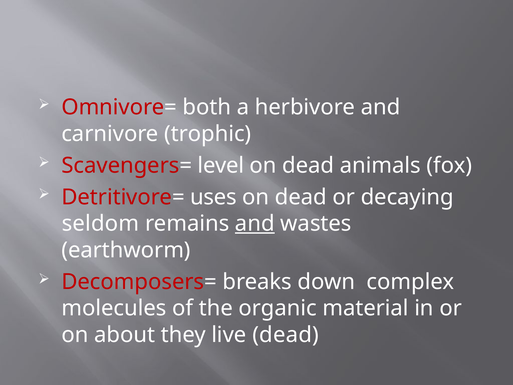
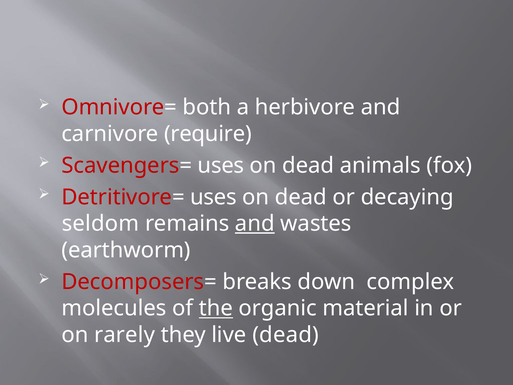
trophic: trophic -> require (208, 134)
Scavengers= level: level -> uses (221, 165)
the underline: none -> present (216, 308)
about: about -> rarely (125, 335)
